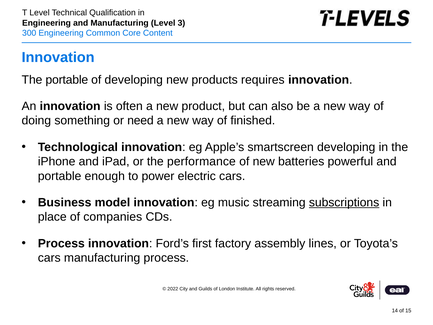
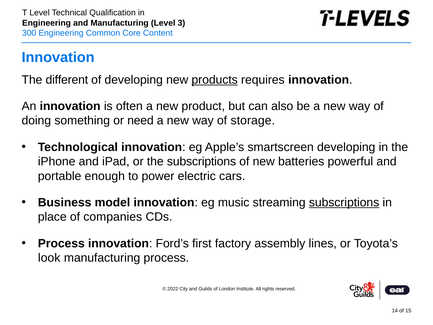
The portable: portable -> different (67, 80)
products underline: none -> present (215, 80)
finished: finished -> storage (253, 121)
the performance: performance -> subscriptions (202, 161)
cars: cars -> look (49, 258)
